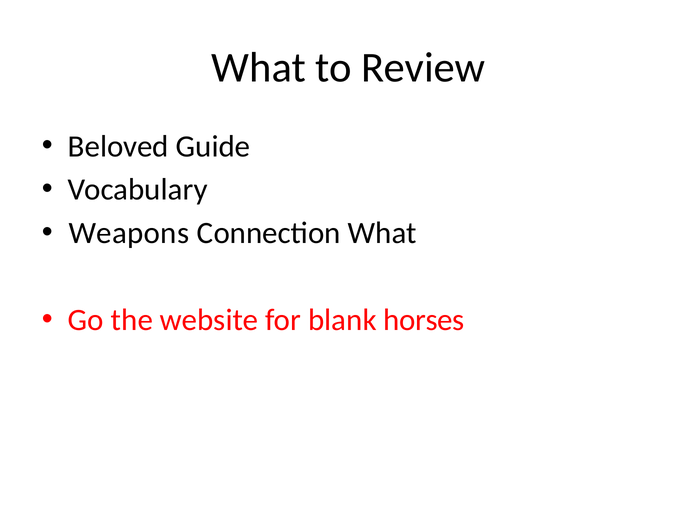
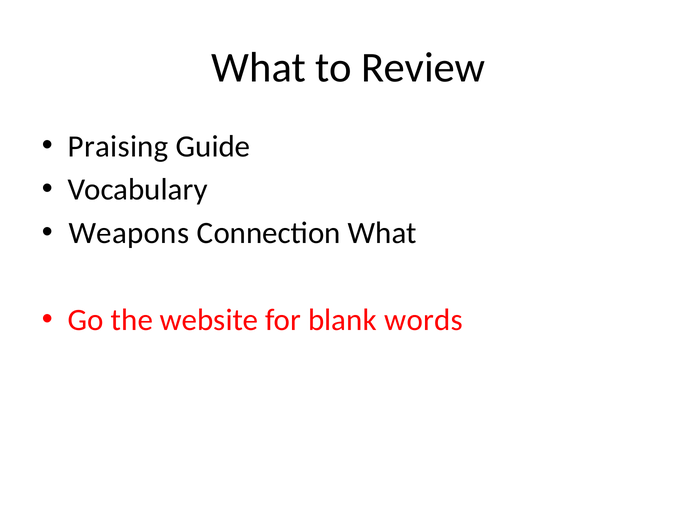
Beloved: Beloved -> Praising (118, 146)
horses: horses -> words (424, 320)
